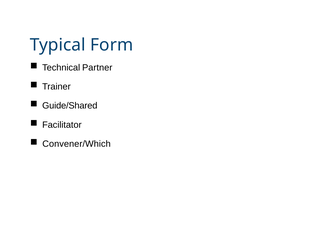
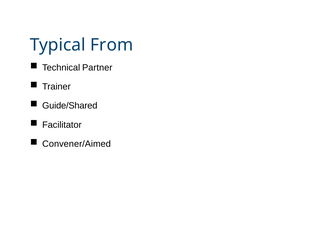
Form: Form -> From (112, 45)
Convener/Which: Convener/Which -> Convener/Aimed (77, 144)
